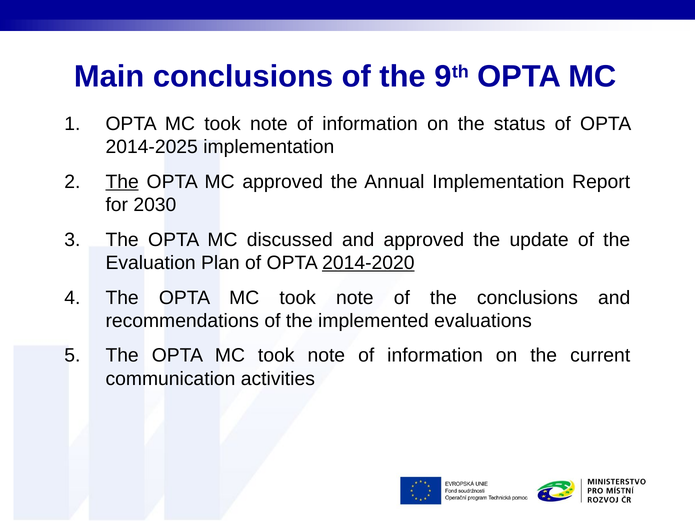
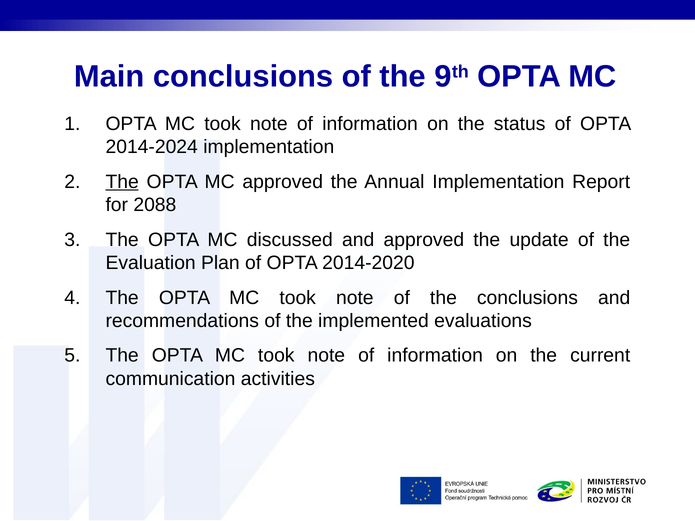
2014-2025: 2014-2025 -> 2014-2024 (152, 147)
2030: 2030 -> 2088 (155, 205)
2014-2020 underline: present -> none (368, 263)
